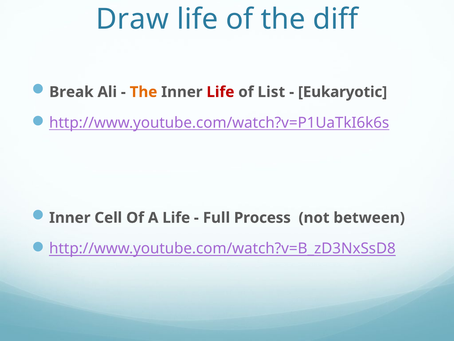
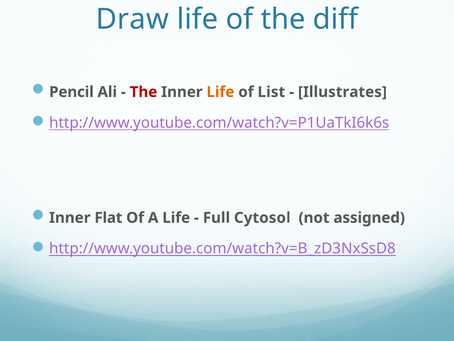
Break: Break -> Pencil (71, 92)
The colour: orange -> red (143, 92)
Life colour: red -> orange (220, 92)
Eukaryotic: Eukaryotic -> Illustrates (342, 92)
Cell: Cell -> Flat (108, 217)
Process: Process -> Cytosol (262, 217)
between: between -> assigned (369, 217)
